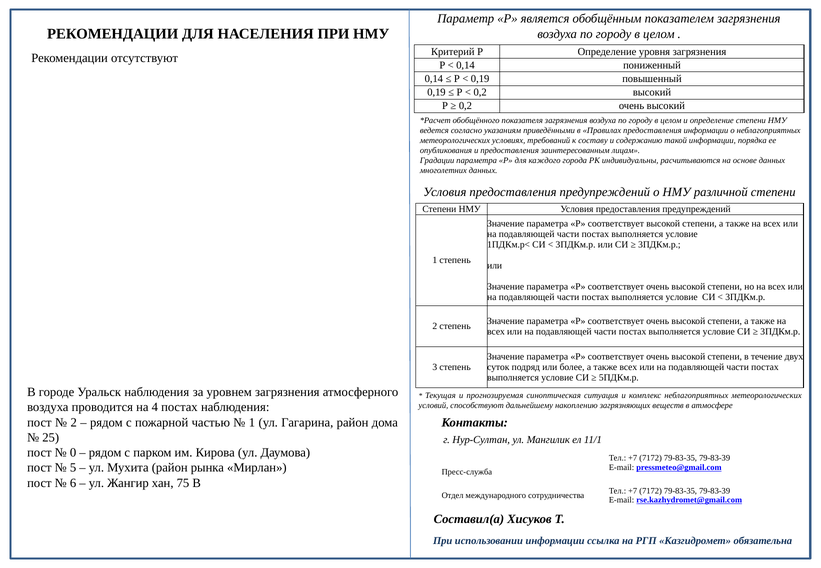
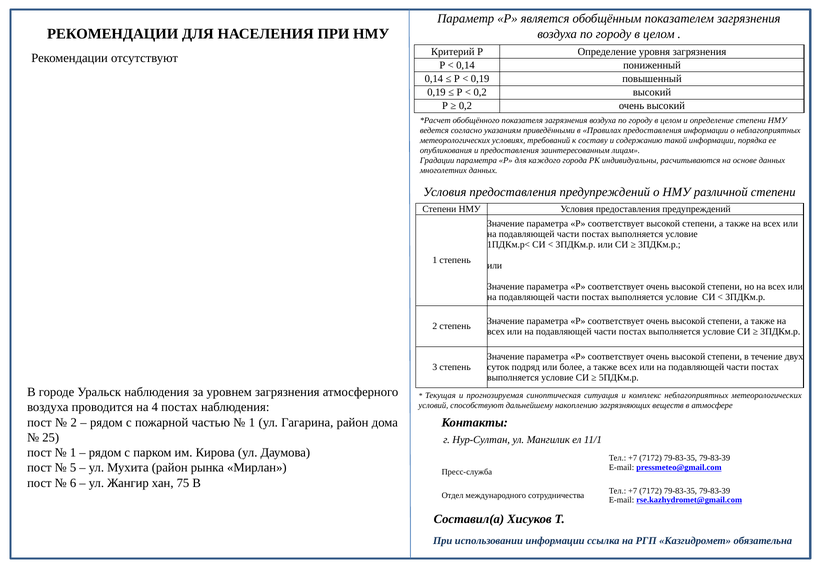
0: 0 -> 1 (73, 453)
